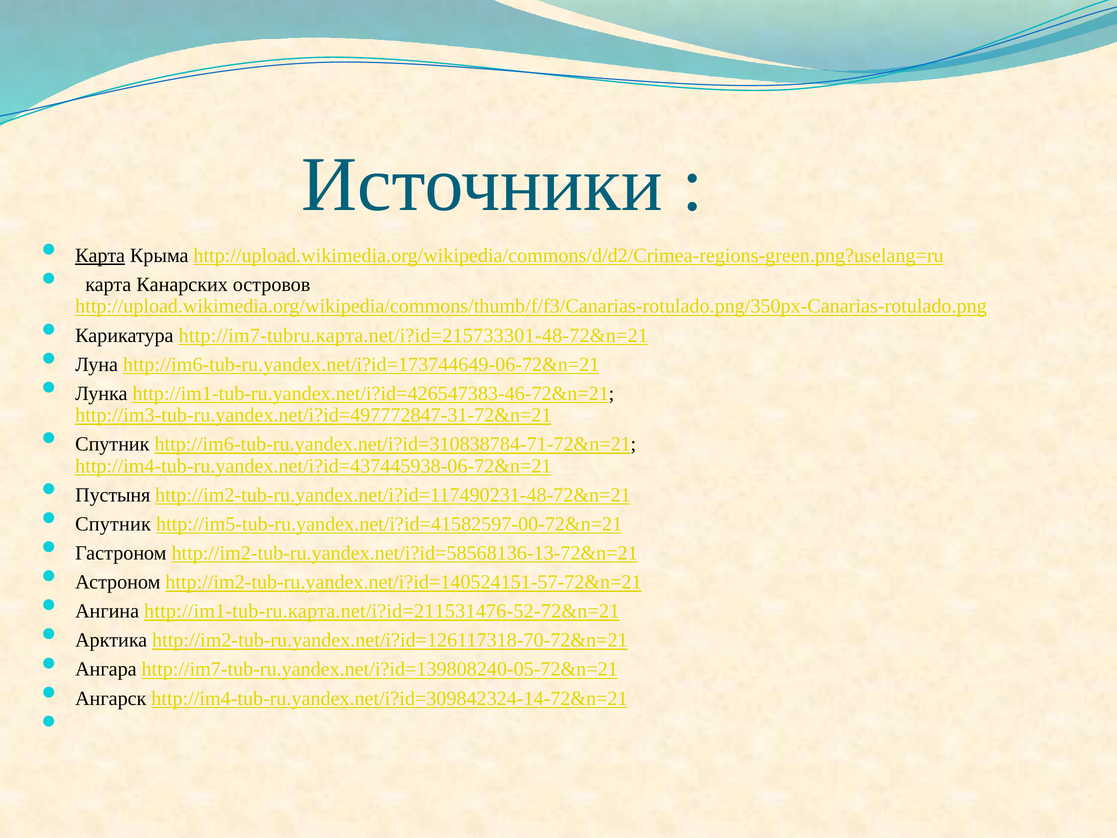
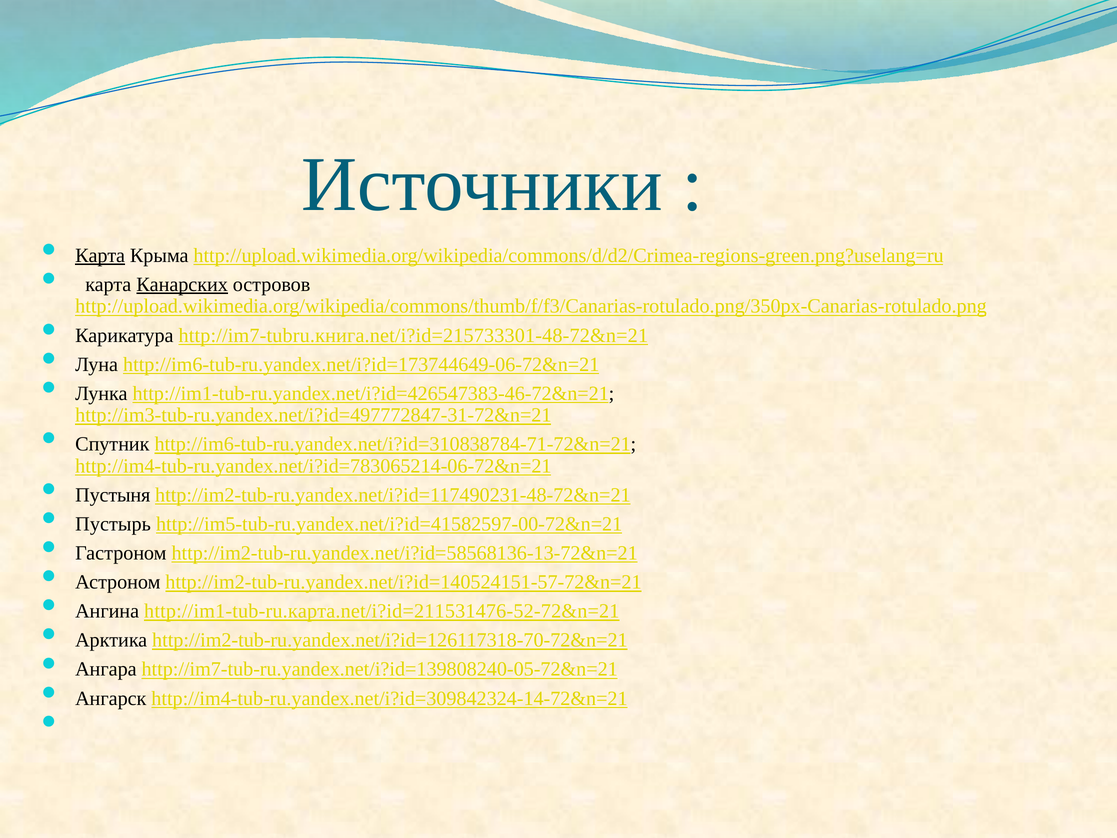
Канарских underline: none -> present (182, 284)
http://im7-tubru.карта.net/i?id=215733301-48-72&n=21: http://im7-tubru.карта.net/i?id=215733301-48-72&n=21 -> http://im7-tubru.книга.net/i?id=215733301-48-72&n=21 (413, 335)
http://im4-tub-ru.yandex.net/i?id=437445938-06-72&n=21: http://im4-tub-ru.yandex.net/i?id=437445938-06-72&n=21 -> http://im4-tub-ru.yandex.net/i?id=783065214-06-72&n=21 (313, 466)
Спутник: Спутник -> Пустырь (113, 524)
